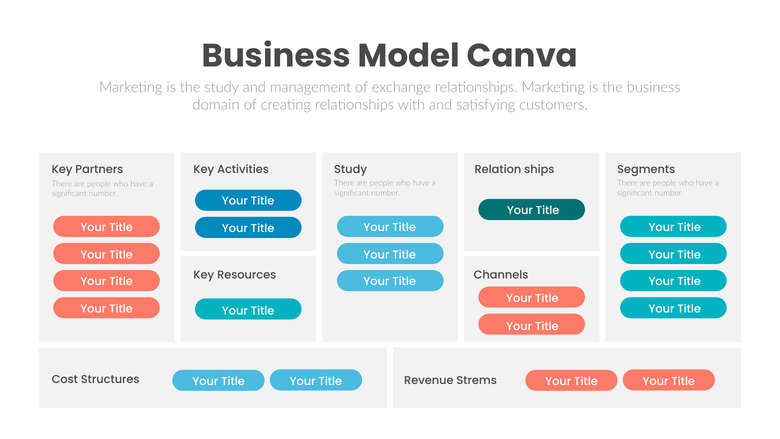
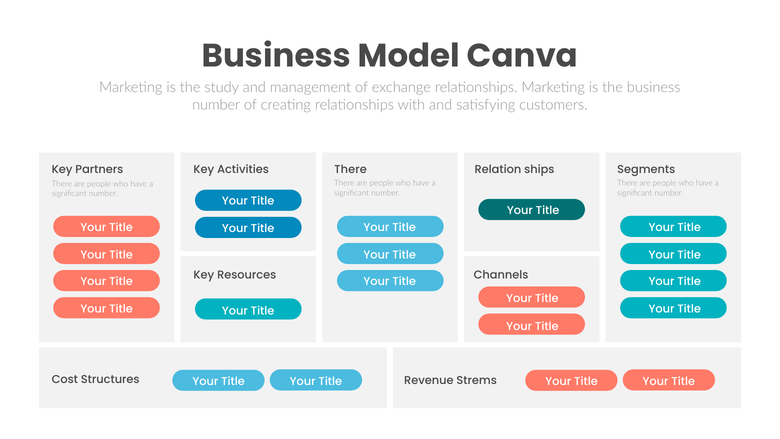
domain: domain -> number (216, 105)
Activities Study: Study -> There (350, 169)
